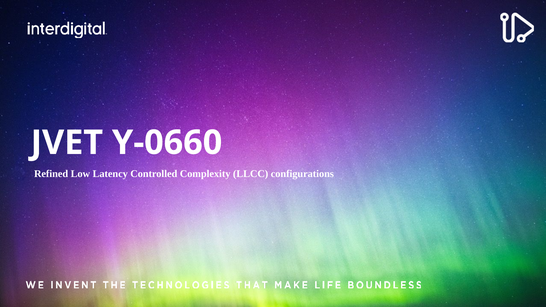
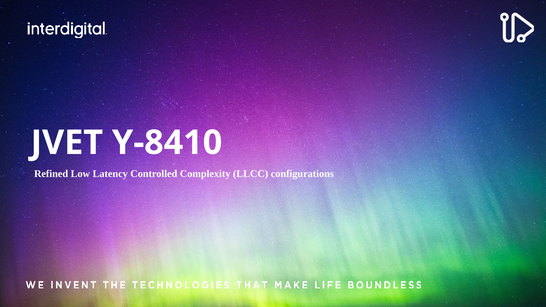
Y-0660: Y-0660 -> Y-8410 (167, 143)
